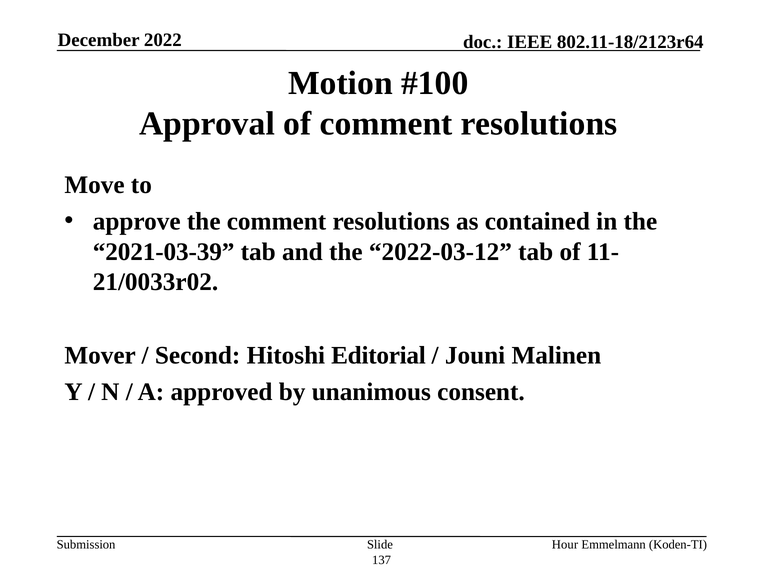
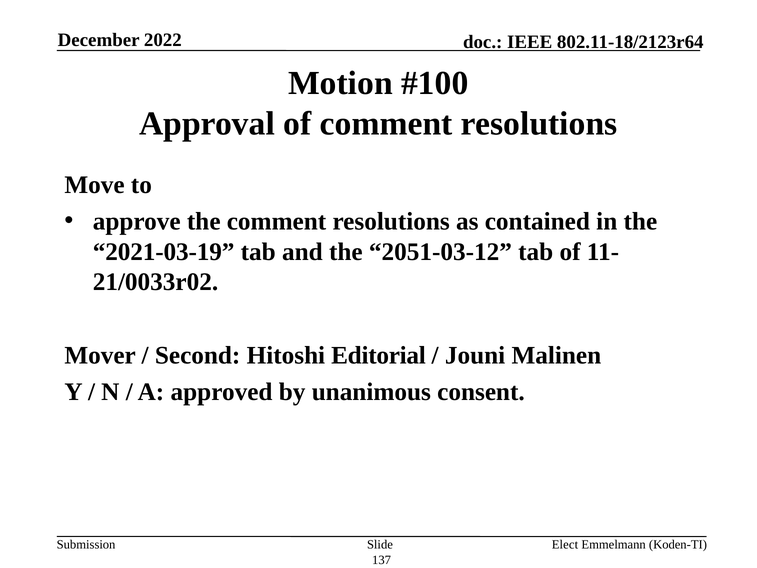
2021-03-39: 2021-03-39 -> 2021-03-19 (164, 252)
2022-03-12: 2022-03-12 -> 2051-03-12 (440, 252)
Hour: Hour -> Elect (565, 545)
